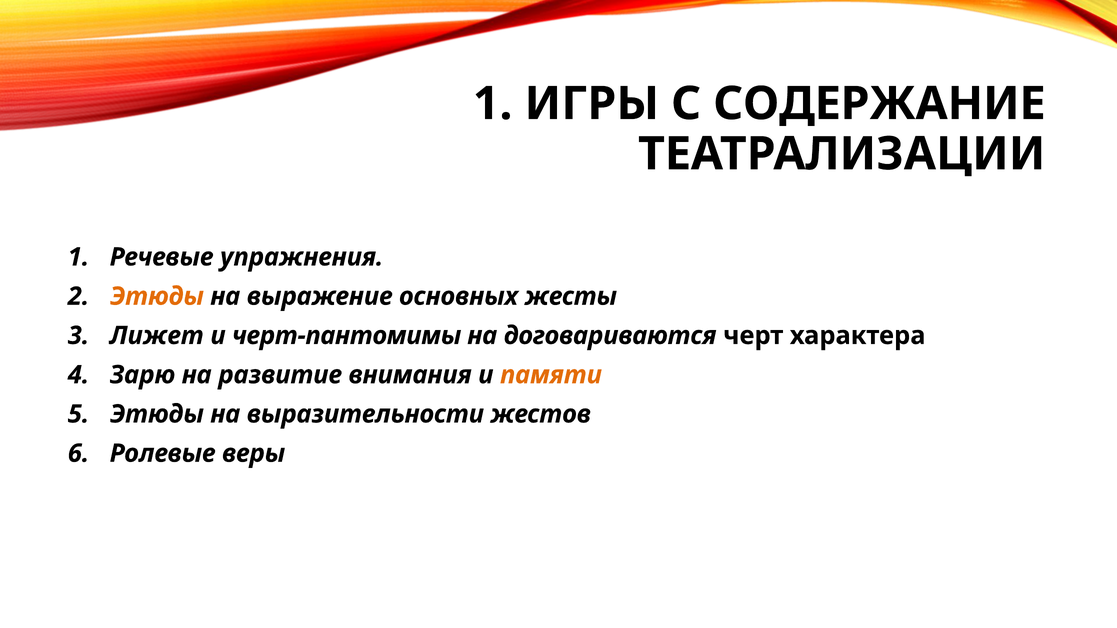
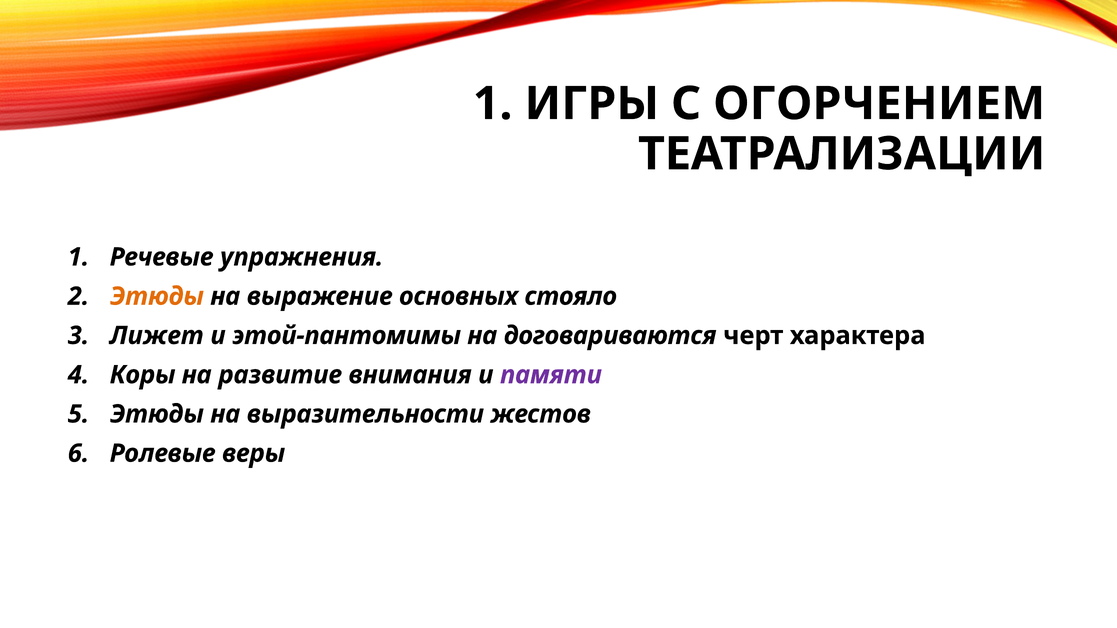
СОДЕРЖАНИЕ: СОДЕРЖАНИЕ -> ОГОРЧЕНИЕМ (879, 104)
жесты: жесты -> стояло (571, 296)
черт-пантомимы: черт-пантомимы -> этой-пантомимы (347, 336)
Зарю: Зарю -> Коры (143, 375)
памяти colour: orange -> purple (551, 375)
